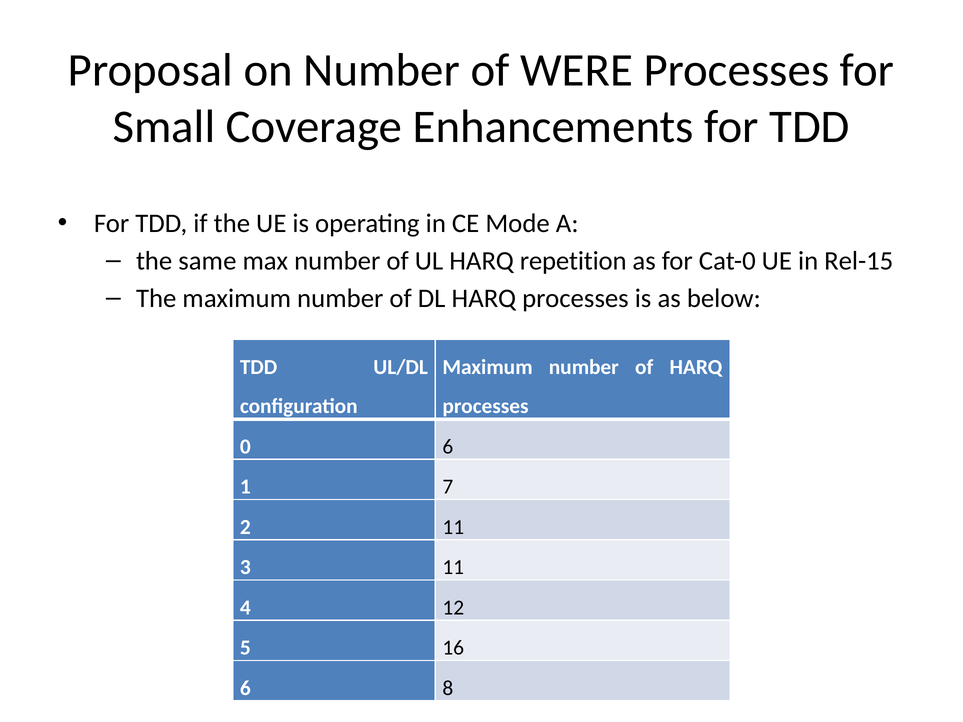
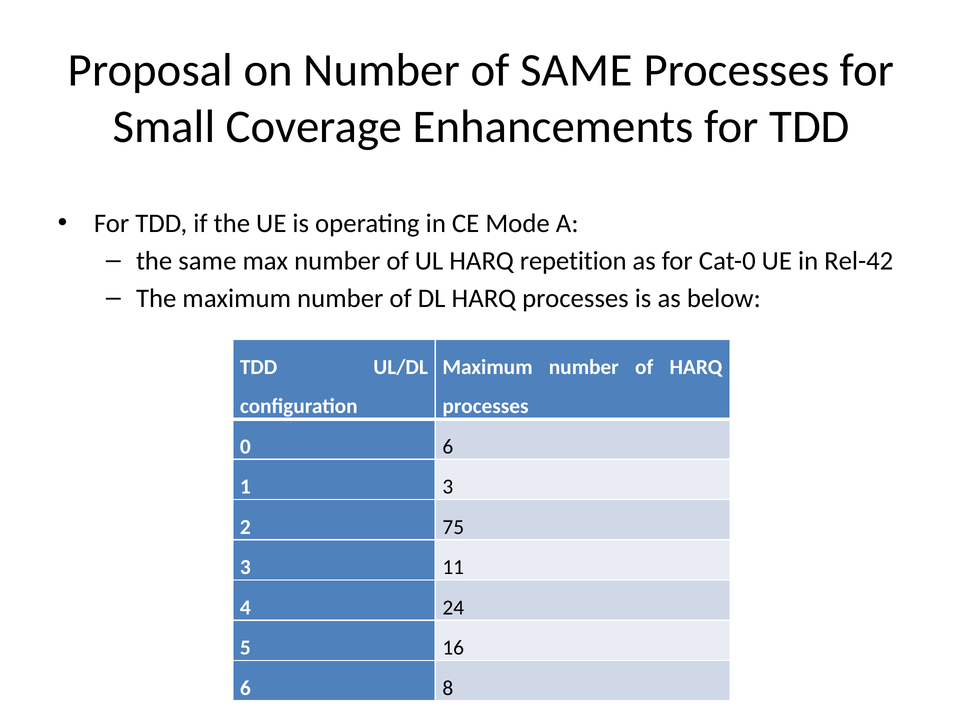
of WERE: WERE -> SAME (576, 70)
Rel-15: Rel-15 -> Rel-42 (859, 261)
1 7: 7 -> 3 (448, 487)
2 11: 11 -> 75 (453, 527)
12: 12 -> 24 (453, 608)
